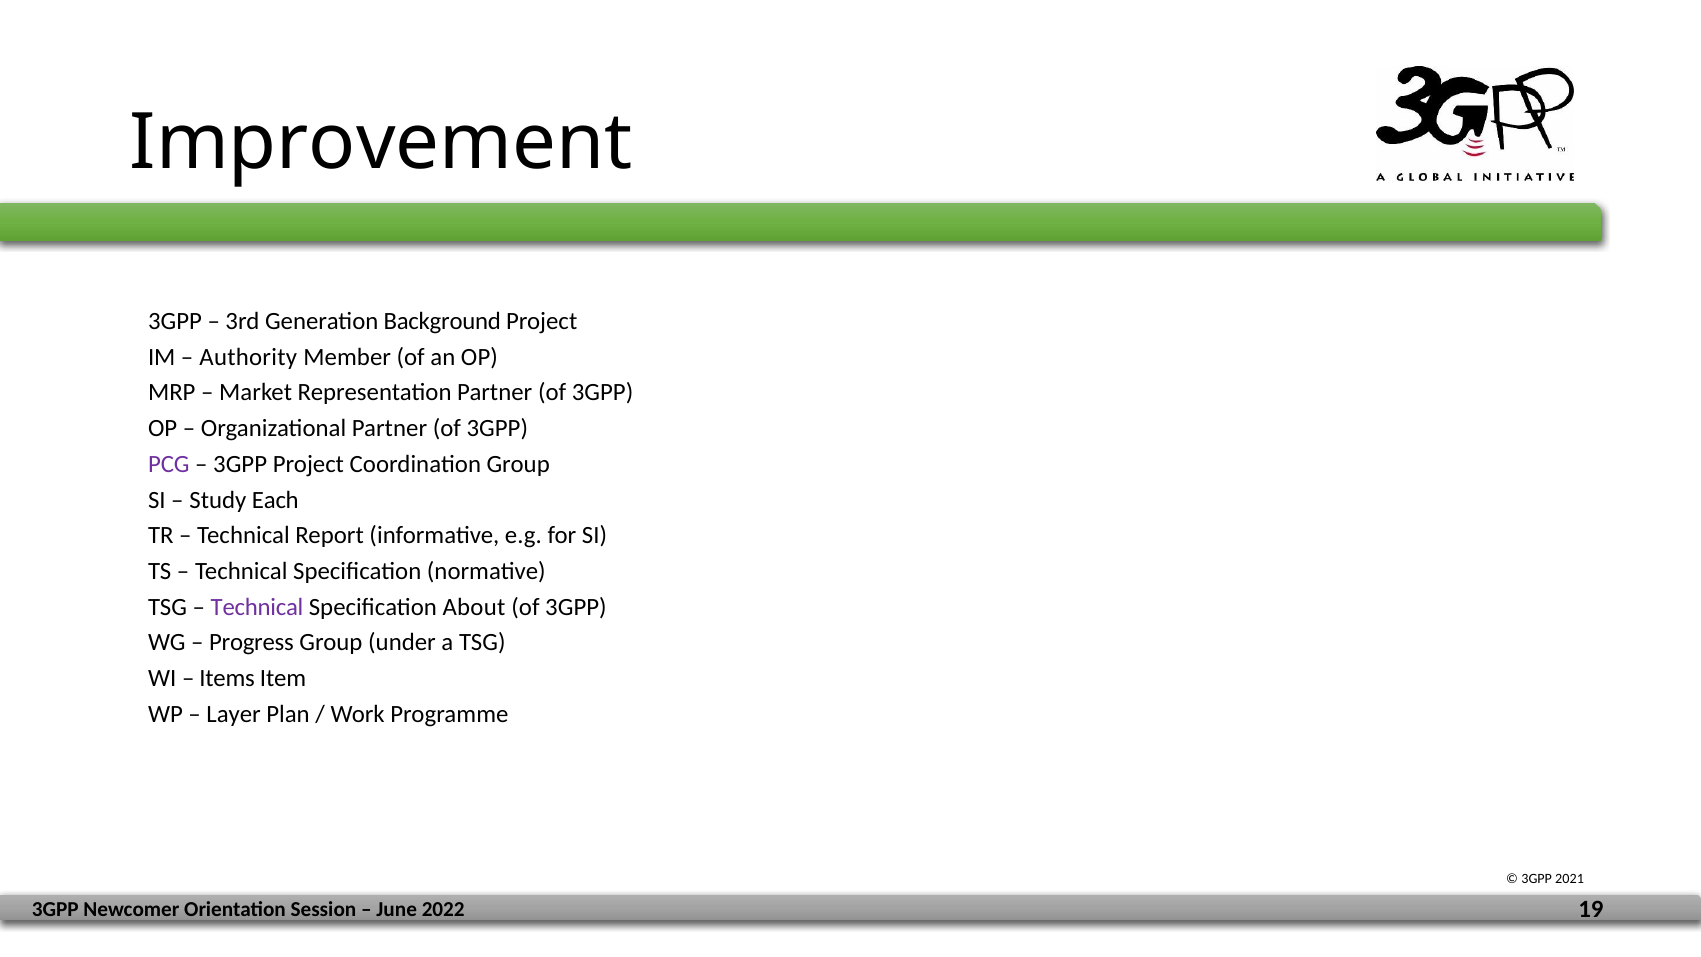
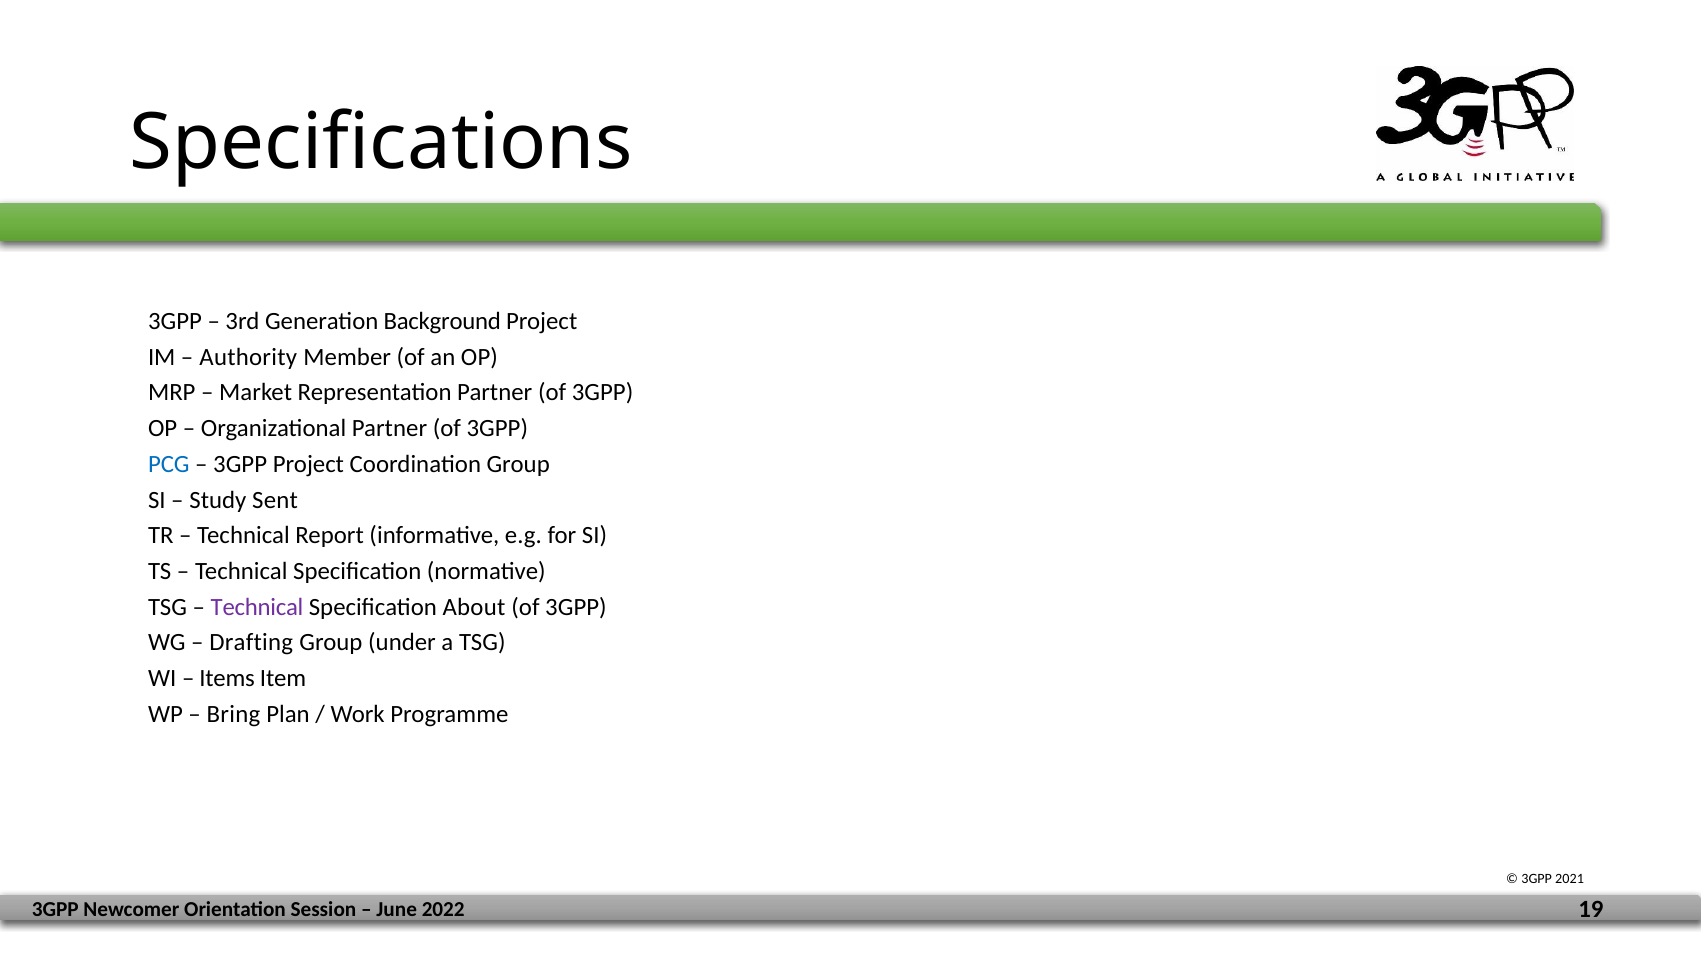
Improvement: Improvement -> Specifications (381, 143)
PCG colour: purple -> blue (169, 464)
Each: Each -> Sent (275, 500)
Progress: Progress -> Drafting (251, 643)
Layer: Layer -> Bring (233, 714)
